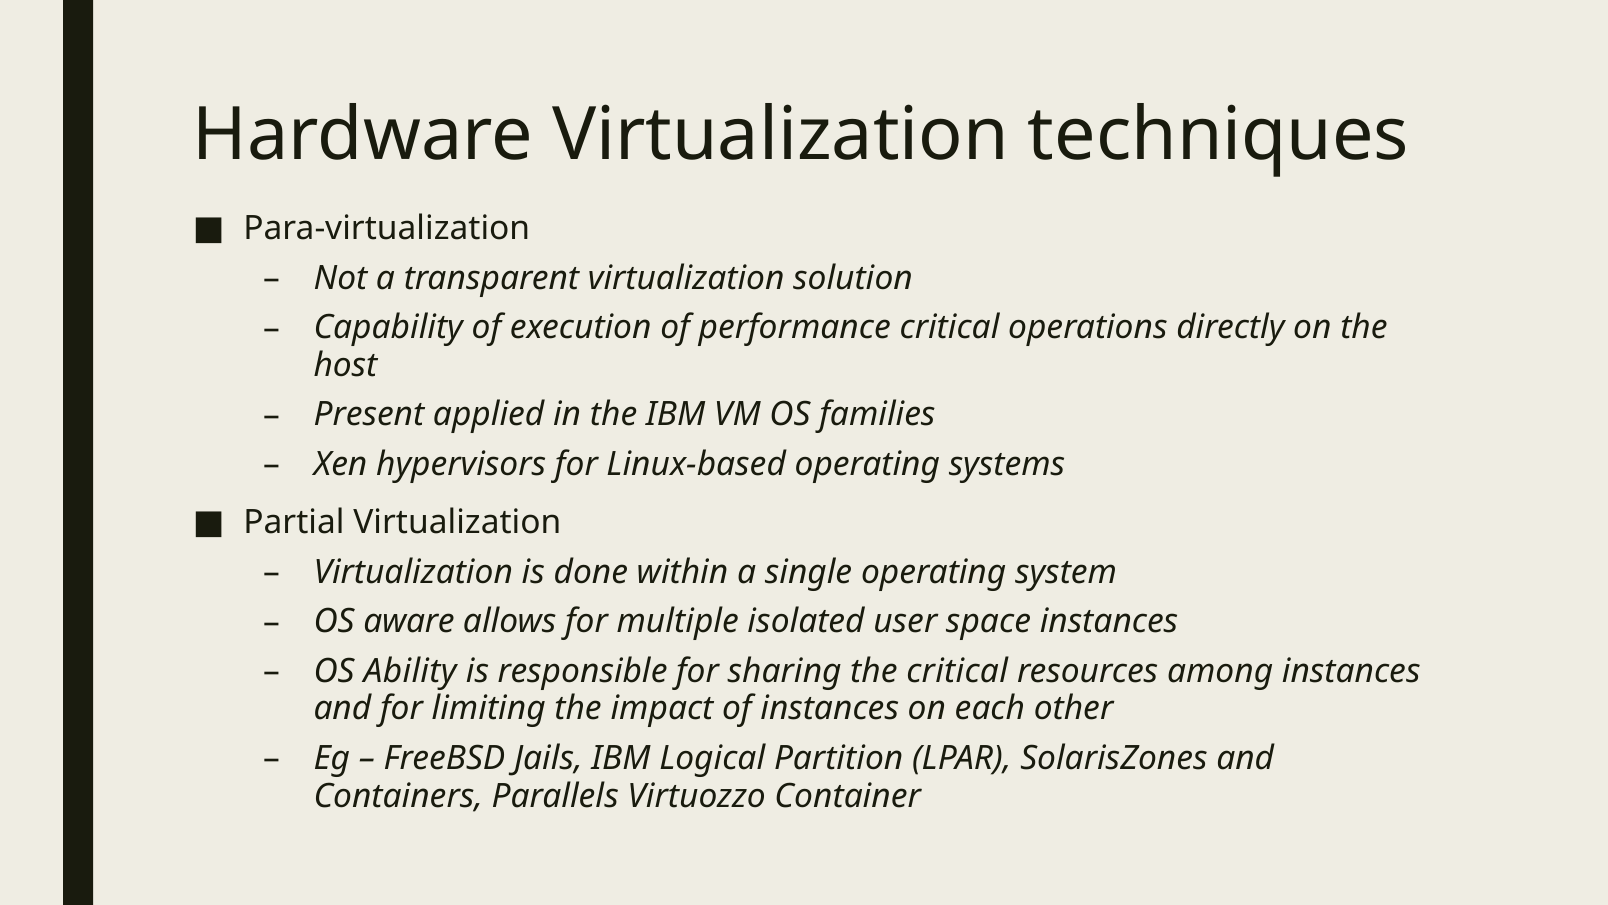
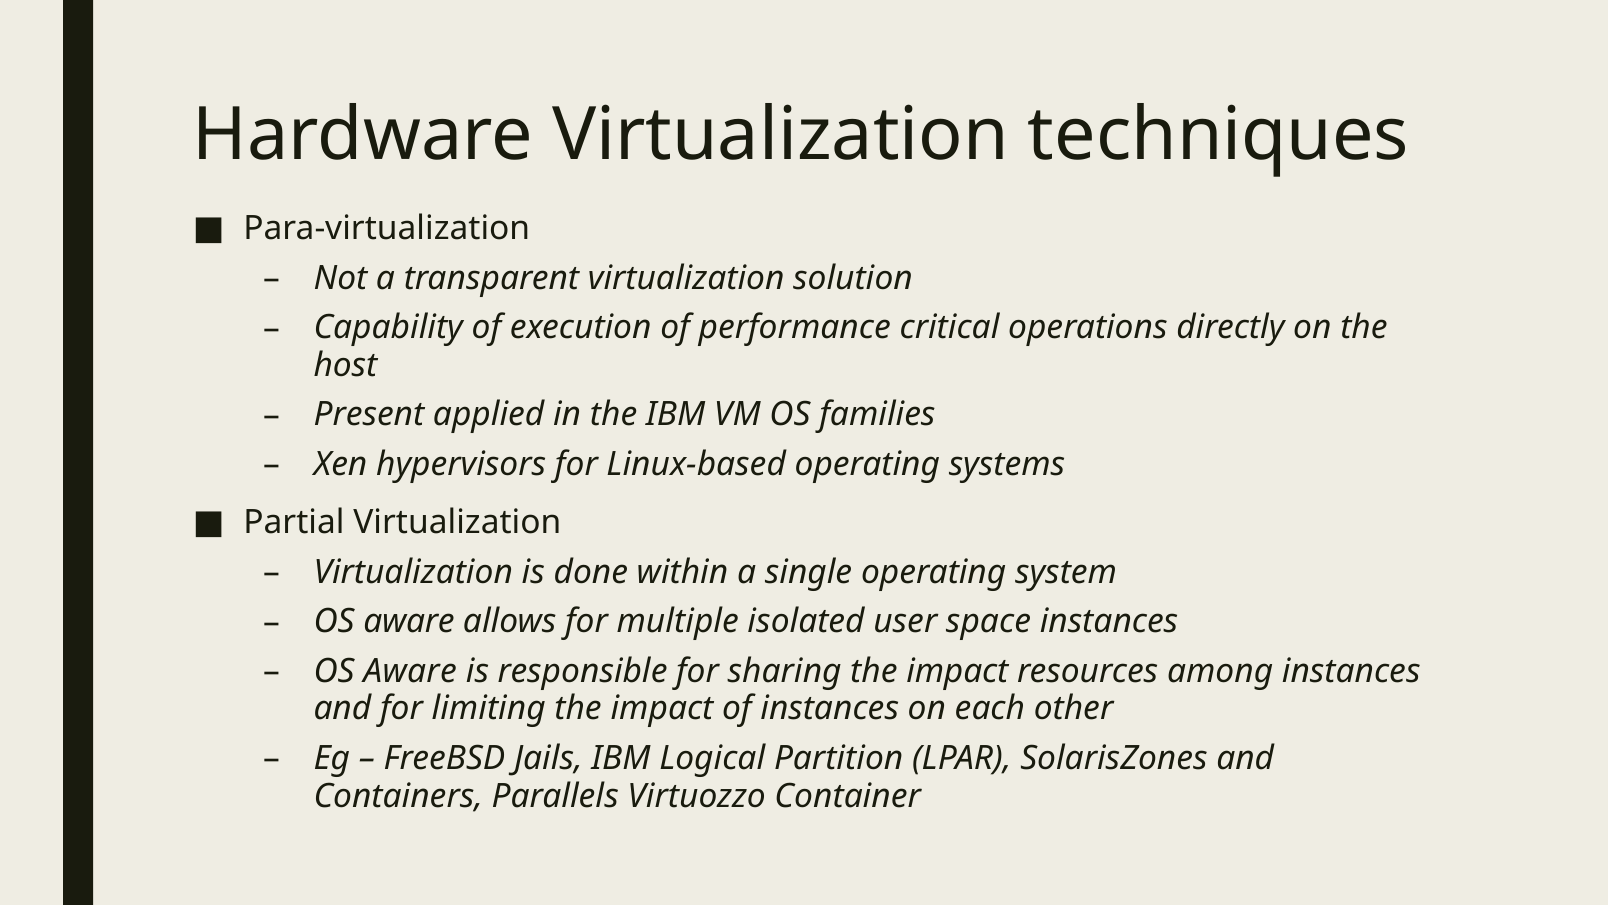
Ability: Ability -> Aware (410, 671)
sharing the critical: critical -> impact (957, 671)
